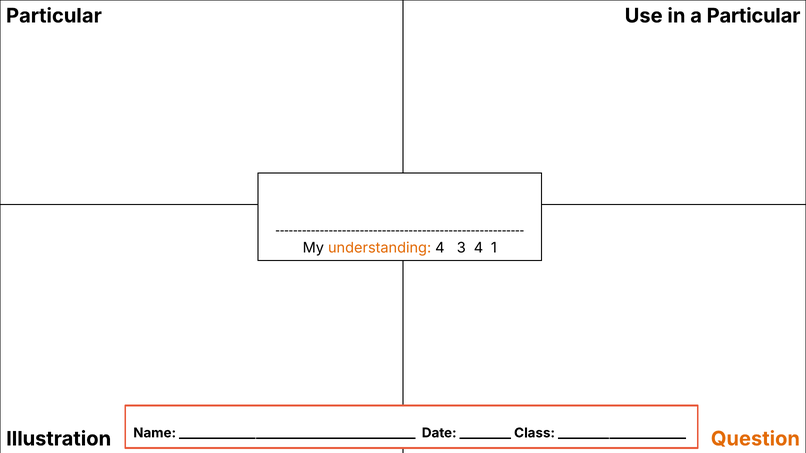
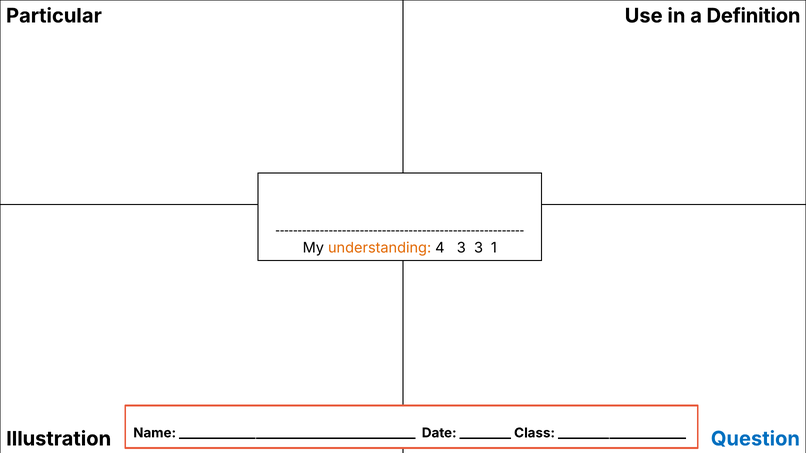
a Particular: Particular -> Definition (754, 16)
3 4: 4 -> 3 (479, 248)
Question colour: orange -> blue (755, 439)
